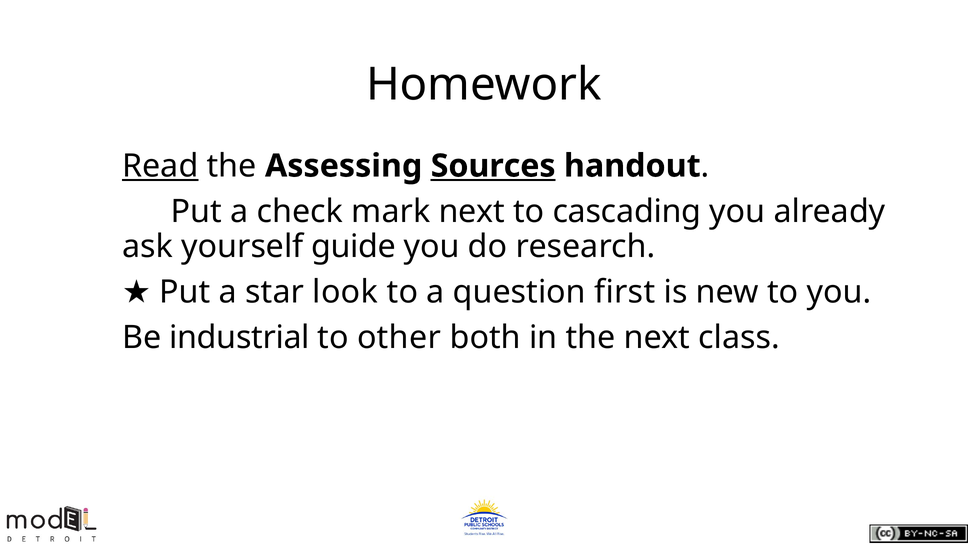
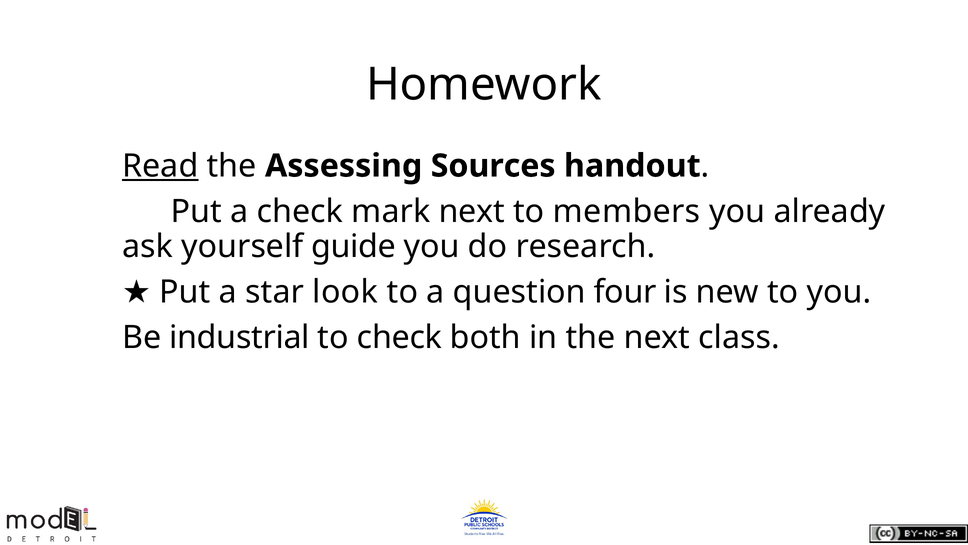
Sources underline: present -> none (493, 166)
cascading: cascading -> members (627, 211)
first: first -> four (625, 292)
to other: other -> check (399, 337)
